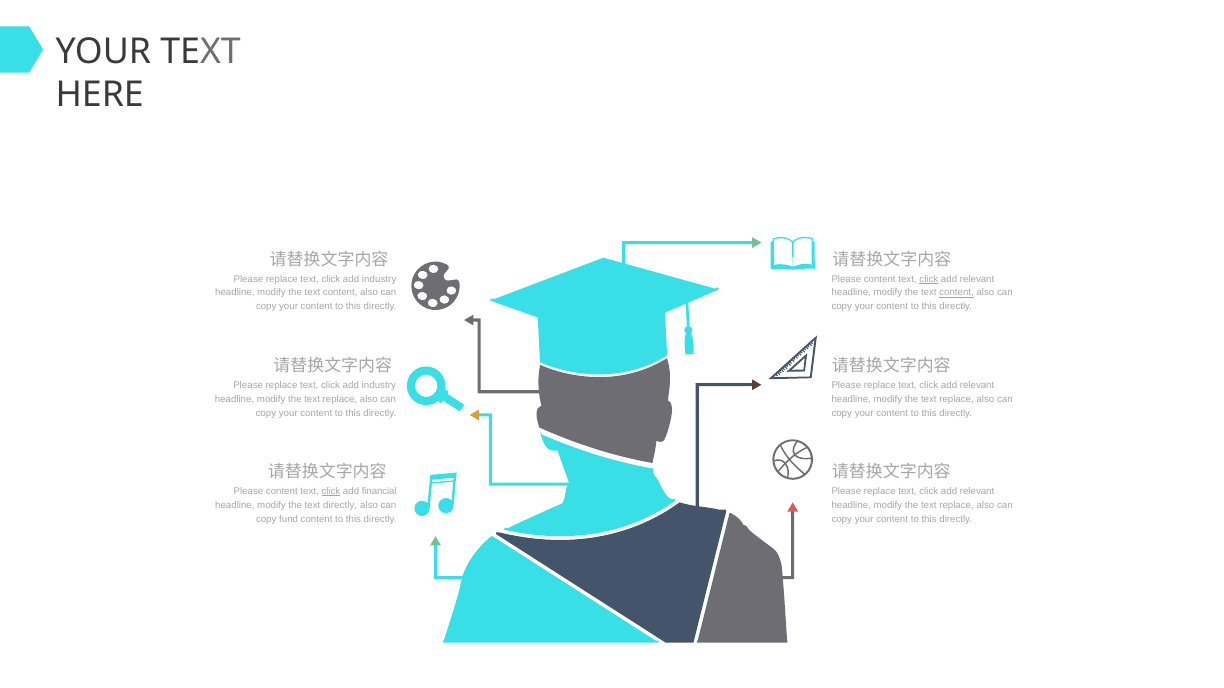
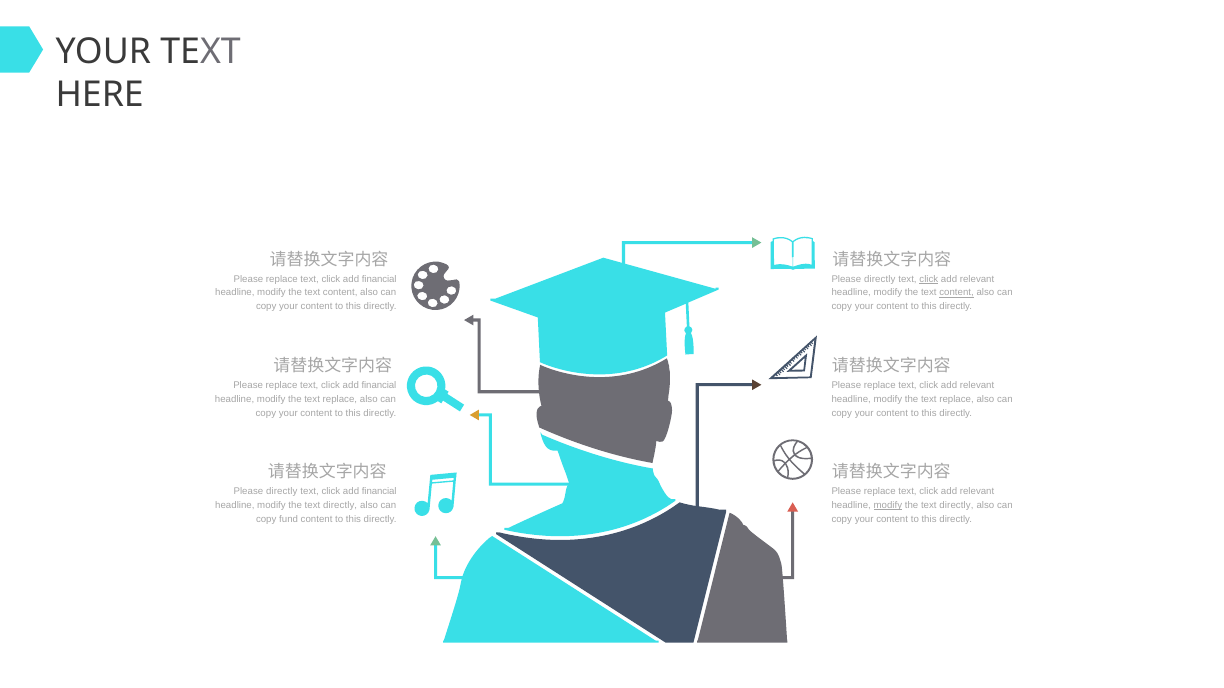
industry: industry -> financial (379, 279)
content: content -> directly (880, 279)
industry: industry -> financial (379, 385)
content: content -> directly (282, 492)
click underline: present -> none (331, 492)
modify underline: none -> present (888, 506)
replace: replace -> directly (957, 506)
